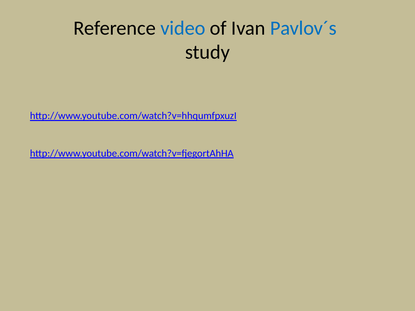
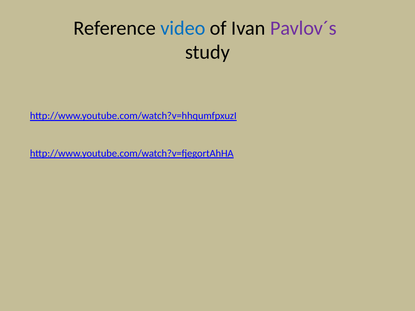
Pavlov´s colour: blue -> purple (303, 28)
